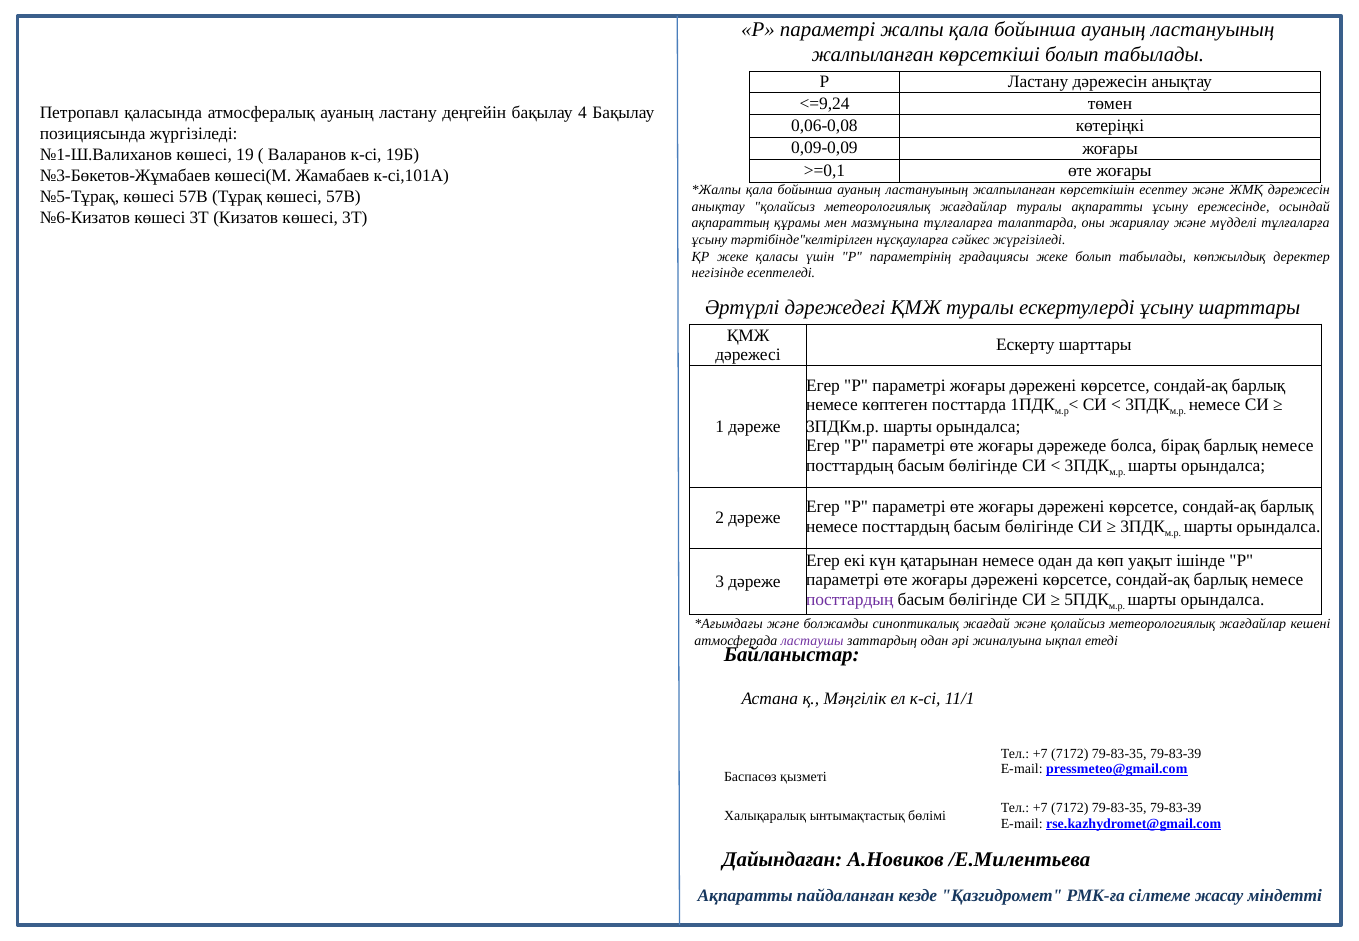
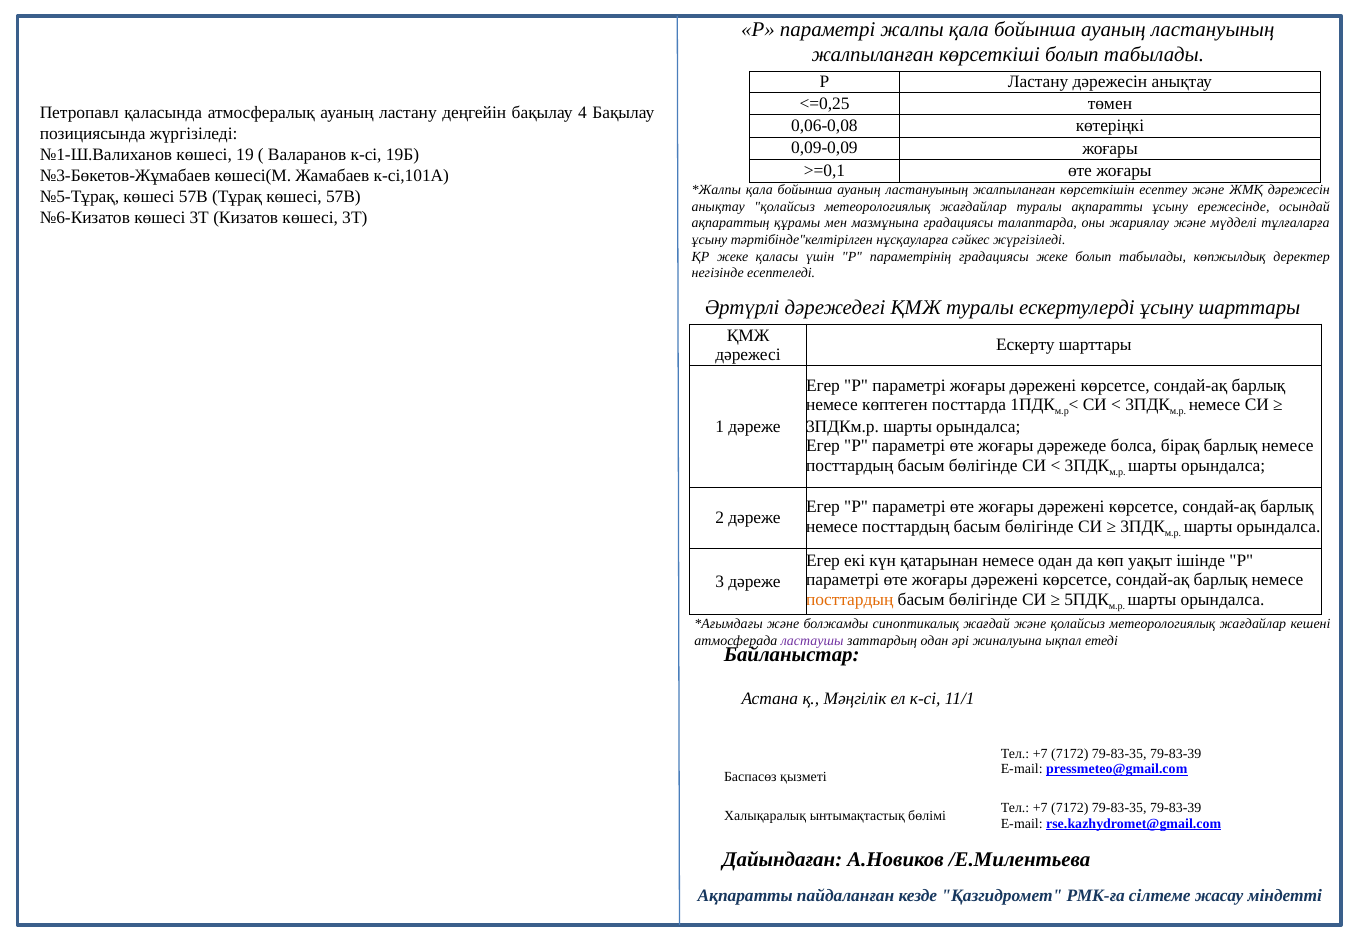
<=9,24: <=9,24 -> <=0,25 (825, 103)
мазмұнына тұлғаларға: тұлғаларға -> градациясы (958, 223)
посттардың colour: purple -> orange (850, 599)
